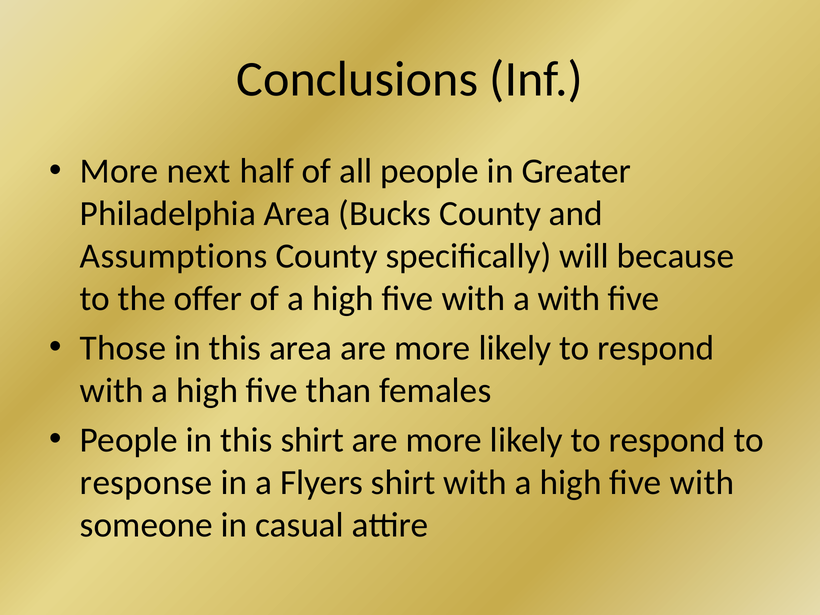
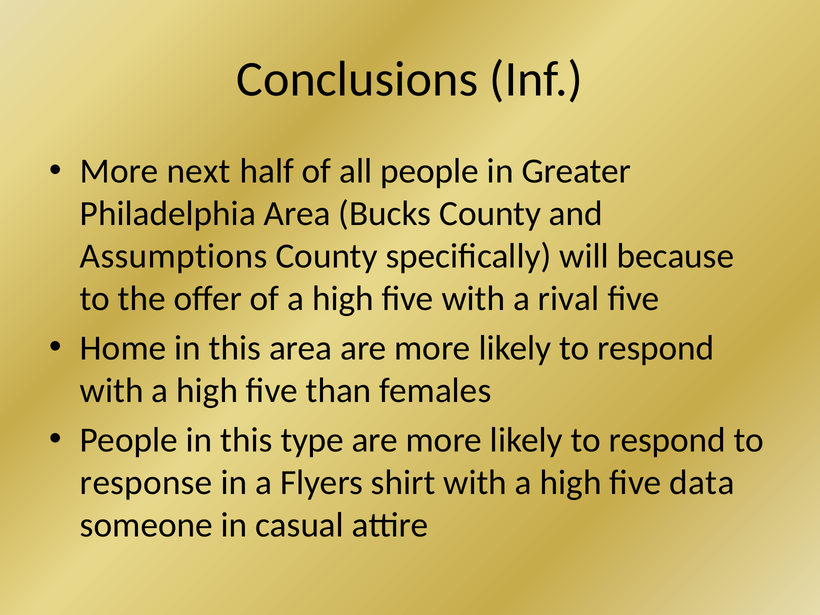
a with: with -> rival (569, 298)
Those: Those -> Home (123, 348)
this shirt: shirt -> type (312, 440)
with: with -> data (702, 483)
